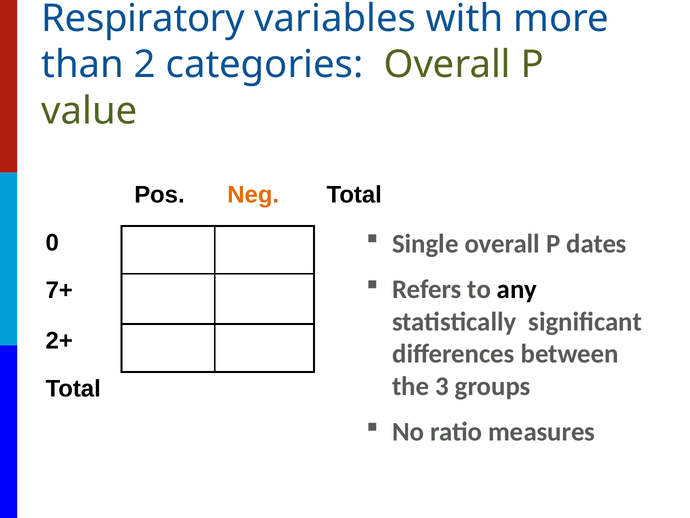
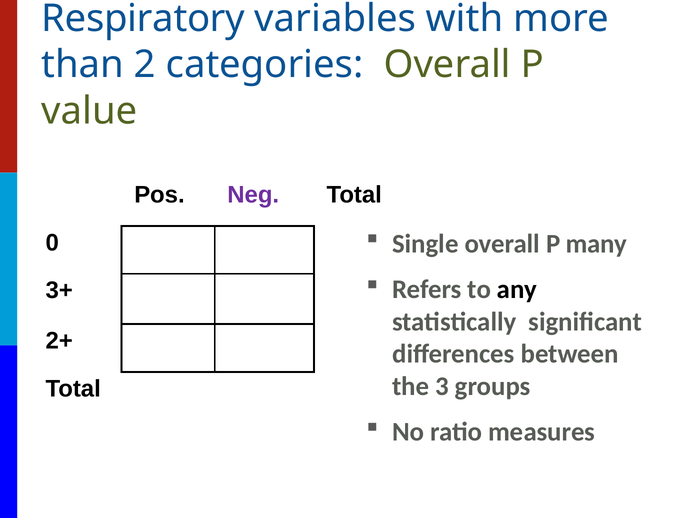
Neg colour: orange -> purple (253, 194)
dates: dates -> many (597, 244)
7+: 7+ -> 3+ (59, 290)
